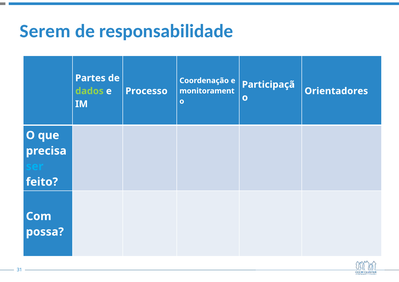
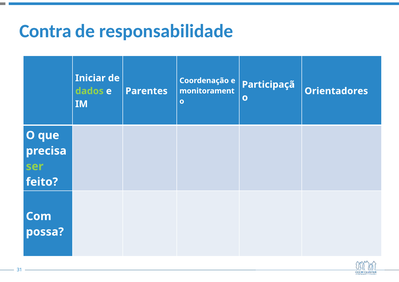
Serem: Serem -> Contra (45, 31)
Partes: Partes -> Iniciar (90, 78)
Processo: Processo -> Parentes (146, 91)
ser colour: light blue -> light green (35, 166)
